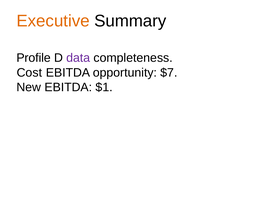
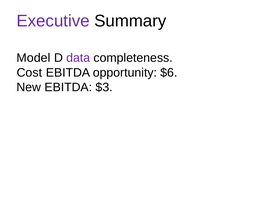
Executive colour: orange -> purple (53, 21)
Profile: Profile -> Model (33, 58)
$7: $7 -> $6 (169, 73)
$1: $1 -> $3 (104, 87)
